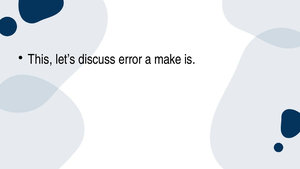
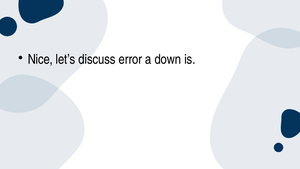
This: This -> Nice (40, 59)
make: make -> down (168, 59)
